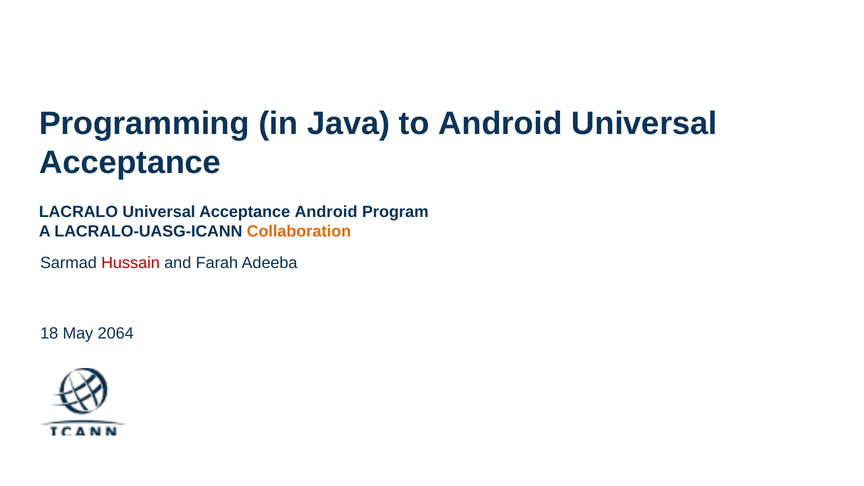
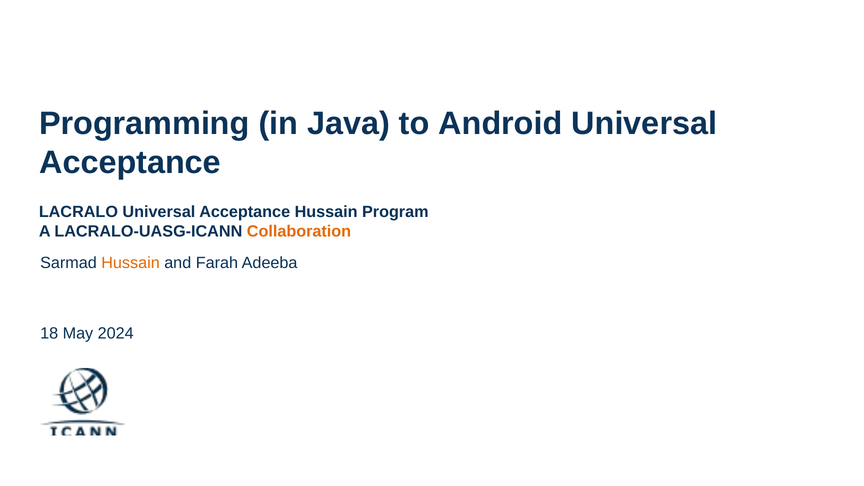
Acceptance Android: Android -> Hussain (326, 212)
Hussain colour: red -> orange (131, 263)
2064: 2064 -> 2024 (116, 334)
